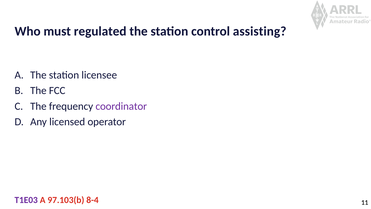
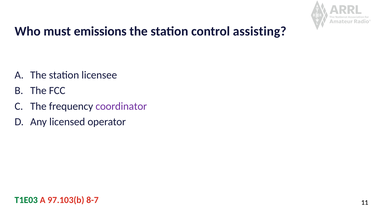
regulated: regulated -> emissions (100, 31)
T1E03 colour: purple -> green (26, 200)
8-4: 8-4 -> 8-7 (92, 200)
